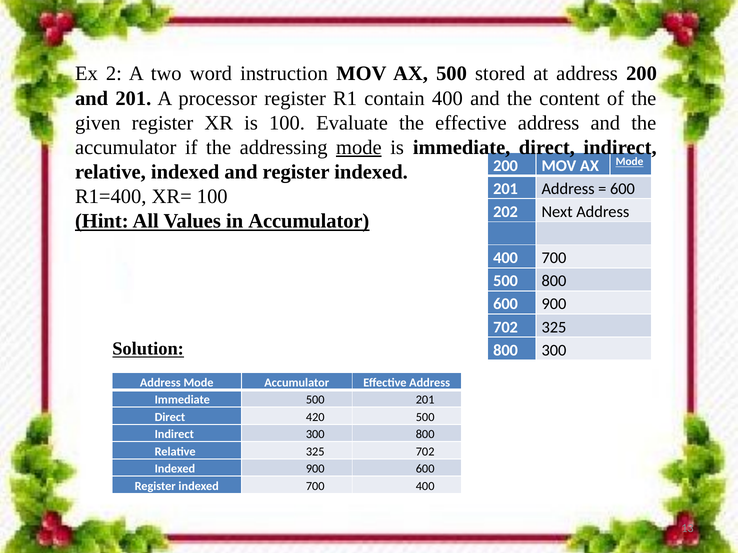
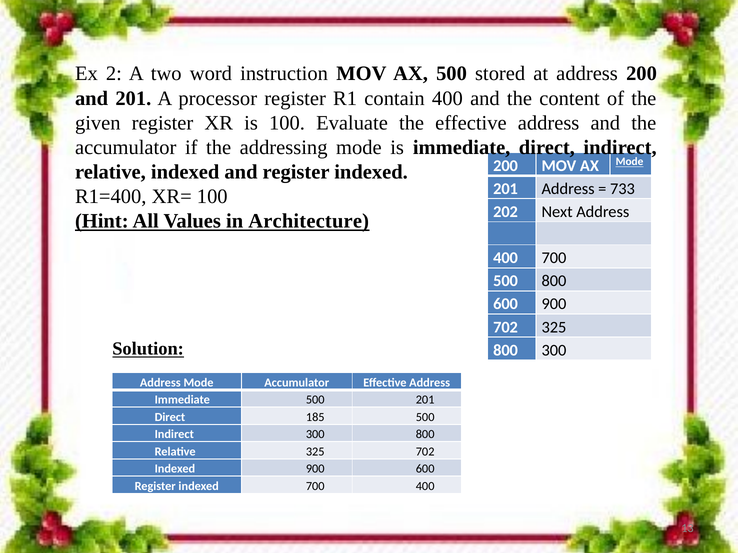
mode underline: present -> none (359, 148)
600: 600 -> 733 (622, 189)
in Accumulator: Accumulator -> Architecture (309, 221)
420: 420 -> 185 (315, 417)
